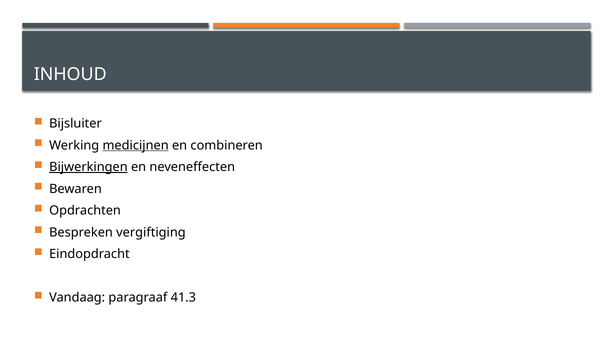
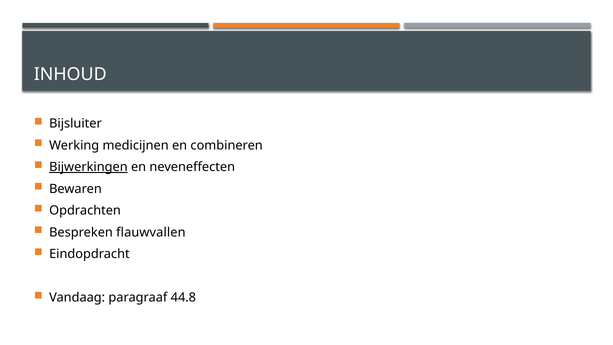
medicijnen underline: present -> none (136, 145)
vergiftiging: vergiftiging -> flauwvallen (151, 232)
41.3: 41.3 -> 44.8 (183, 297)
